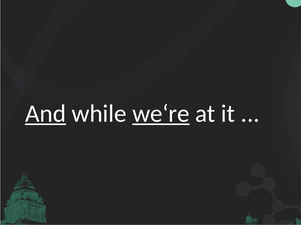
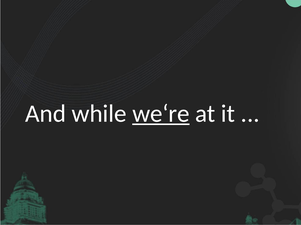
And underline: present -> none (46, 114)
